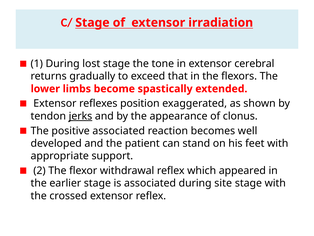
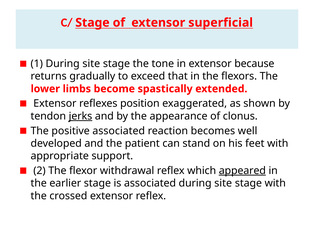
irradiation: irradiation -> superficial (221, 23)
1 During lost: lost -> site (91, 64)
cerebral: cerebral -> because (254, 64)
appeared underline: none -> present (242, 170)
